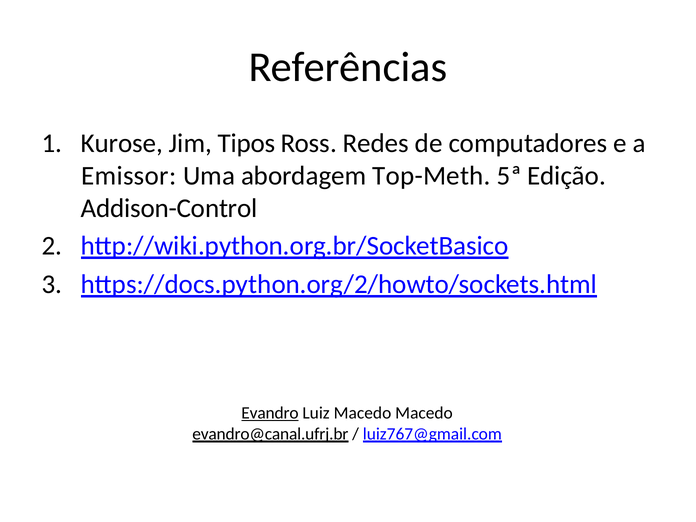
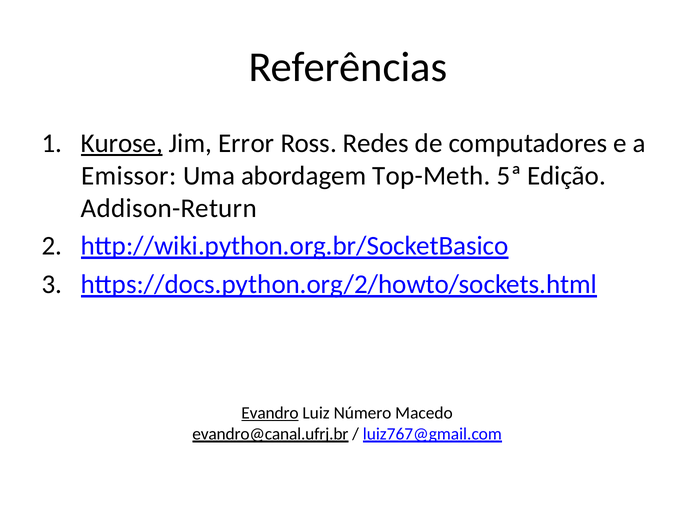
Kurose underline: none -> present (122, 143)
Tipos: Tipos -> Error (246, 143)
Addison-Control: Addison-Control -> Addison-Return (169, 208)
Luiz Macedo: Macedo -> Número (363, 413)
